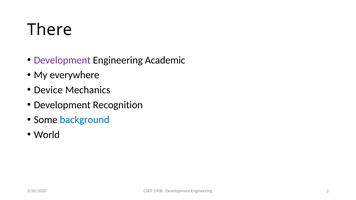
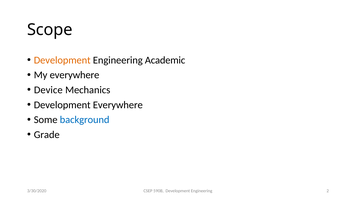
There: There -> Scope (50, 30)
Development colour: purple -> orange (62, 60)
Development Recognition: Recognition -> Everywhere (118, 105)
World: World -> Grade (47, 135)
